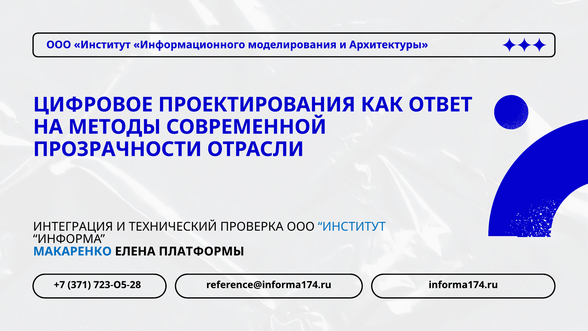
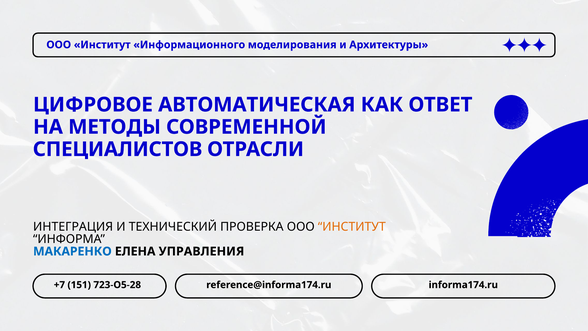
ПРОЕКТИРОВАНИЯ: ПРОЕКТИРОВАНИЯ -> АВТОМАТИЧЕСКАЯ (257, 105)
ПРОЗРАЧНОСТИ: ПРОЗРАЧНОСТИ -> СПЕЦИАЛИСТОВ (118, 149)
ИНСТИТУТ colour: blue -> orange (352, 227)
ПЛАТФОРМЫ: ПЛАТФОРМЫ -> УПРАВЛЕНИЯ (201, 251)
371: 371 -> 151 (79, 285)
